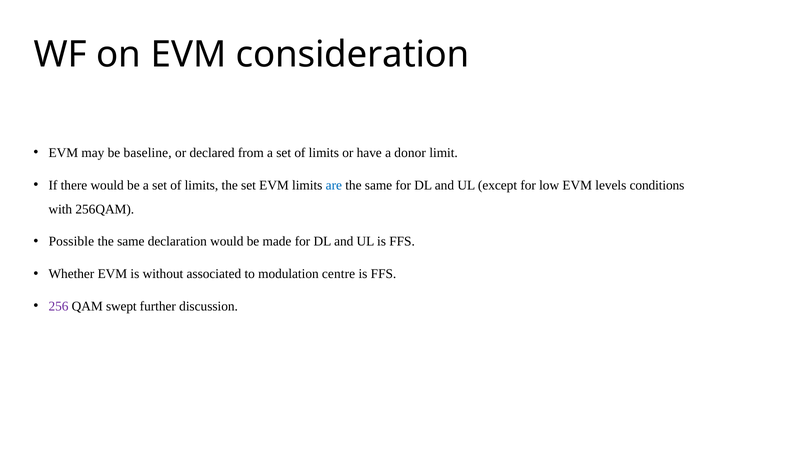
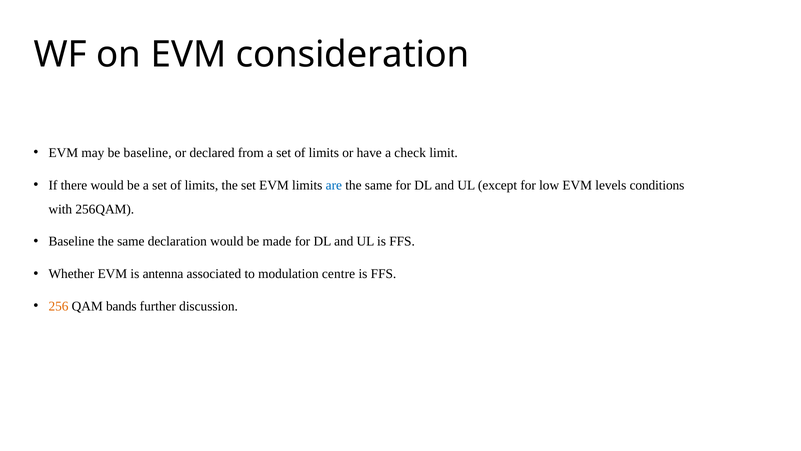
donor: donor -> check (410, 153)
Possible: Possible -> Baseline (71, 241)
without: without -> antenna (163, 274)
256 colour: purple -> orange (59, 306)
swept: swept -> bands (121, 306)
